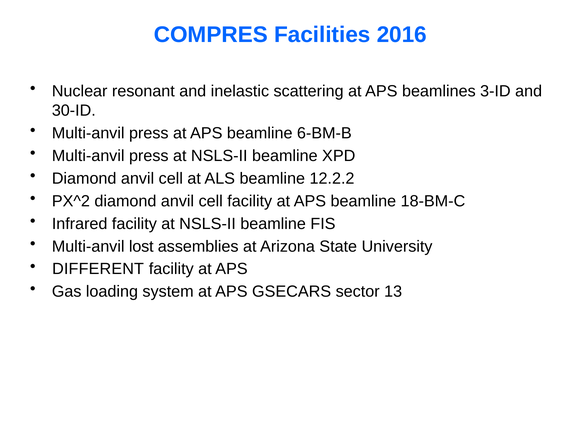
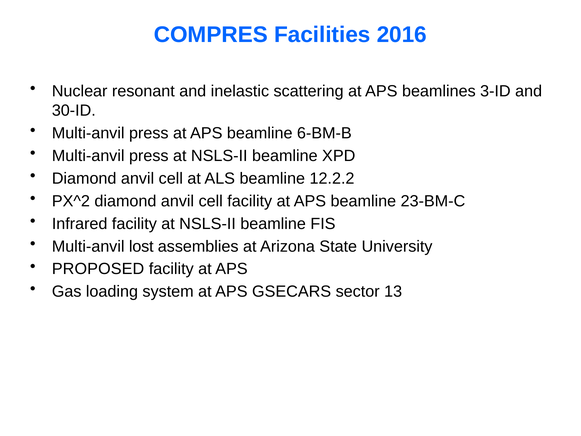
18-BM-C: 18-BM-C -> 23-BM-C (433, 201)
DIFFERENT: DIFFERENT -> PROPOSED (98, 269)
